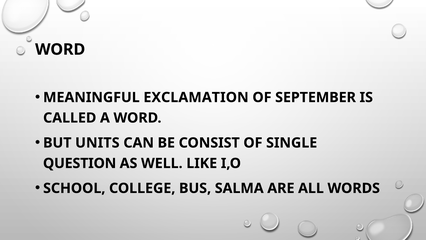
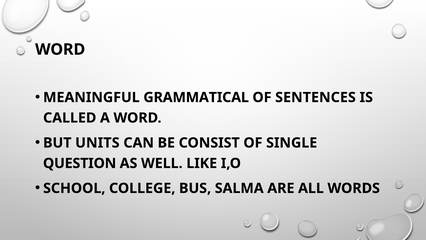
EXCLAMATION: EXCLAMATION -> GRAMMATICAL (196, 97)
SEPTEMBER: SEPTEMBER -> SENTENCES (315, 97)
